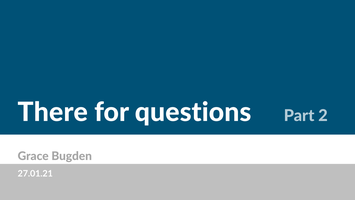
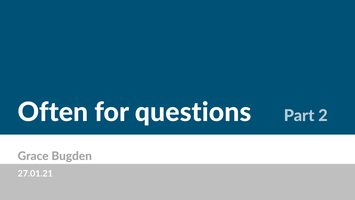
There: There -> Often (53, 112)
